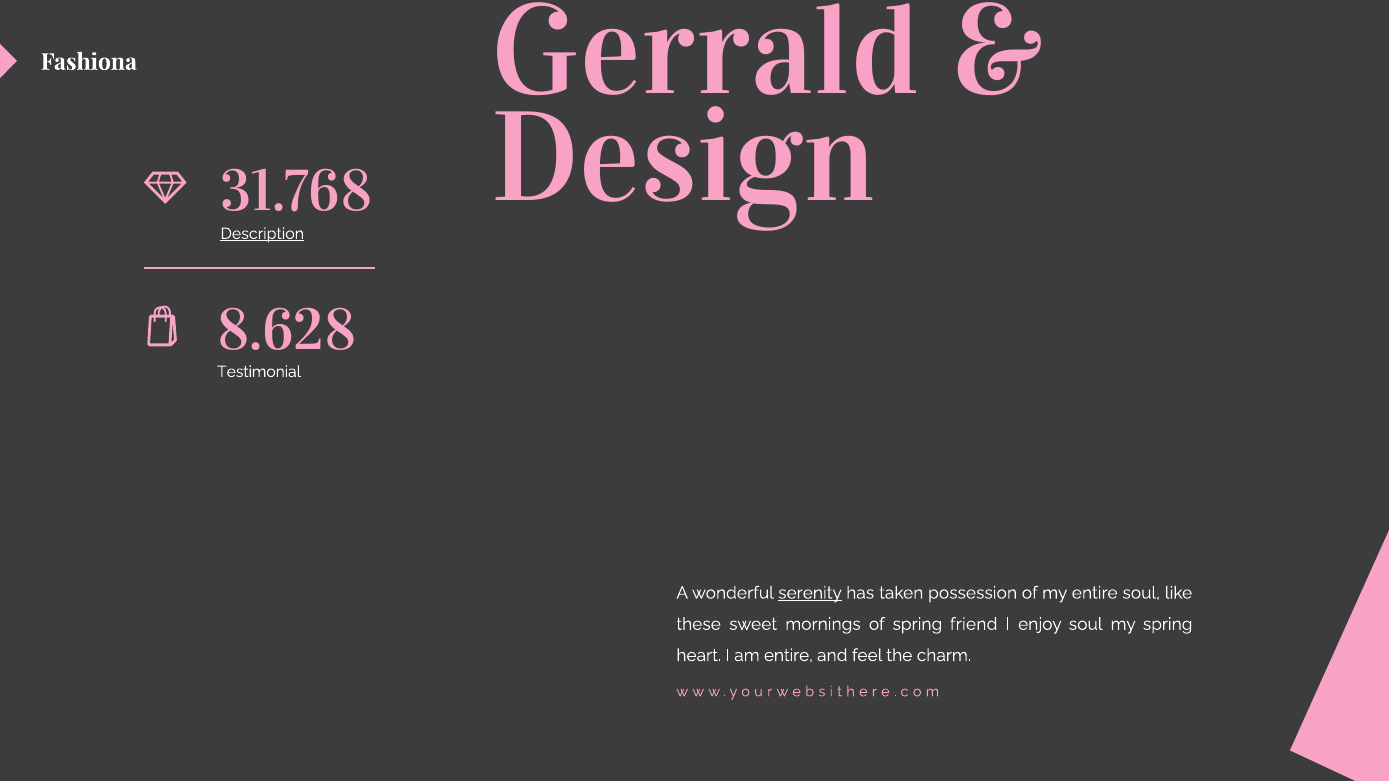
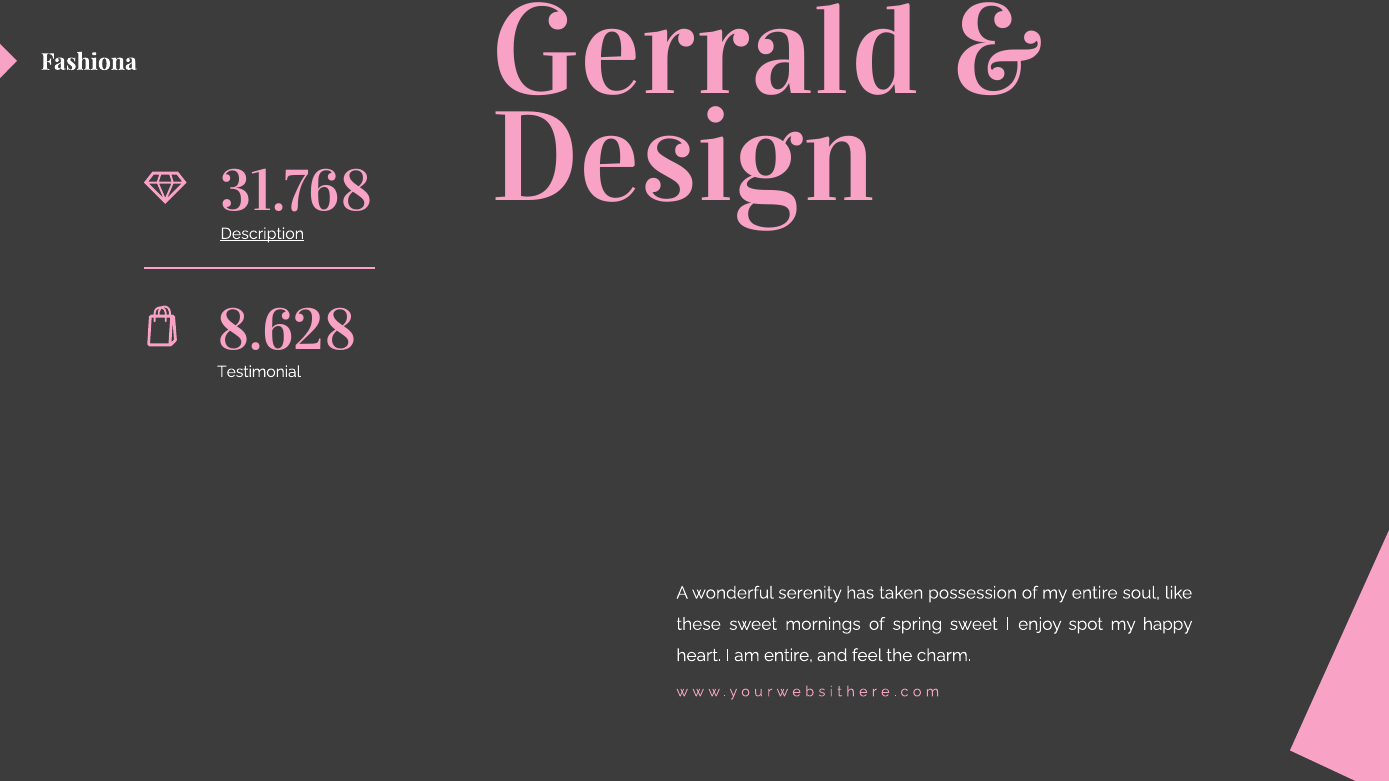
serenity underline: present -> none (810, 593)
spring friend: friend -> sweet (974, 624)
enjoy soul: soul -> spot (1086, 624)
my spring: spring -> happy (1168, 624)
